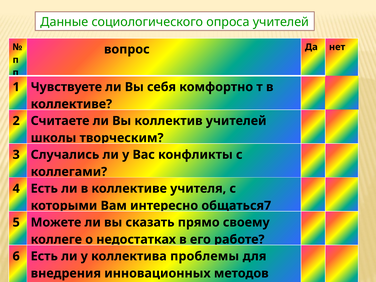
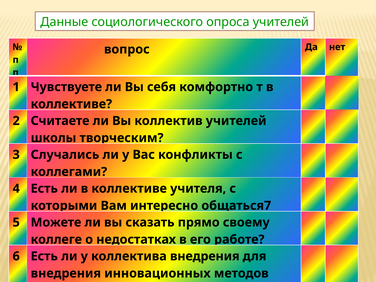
коллектива проблемы: проблемы -> внедрения (205, 256)
